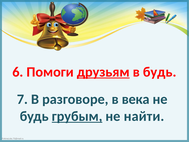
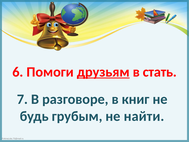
в будь: будь -> стать (160, 72)
века: века -> книг (136, 99)
грубым underline: present -> none (77, 116)
